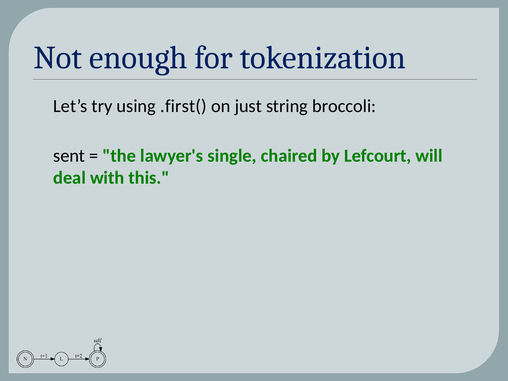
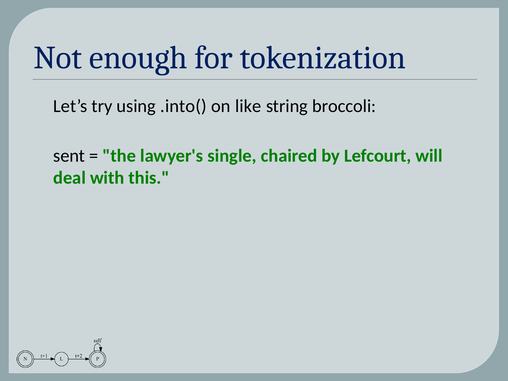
.first(: .first( -> .into( (183, 106)
just: just -> like (248, 106)
